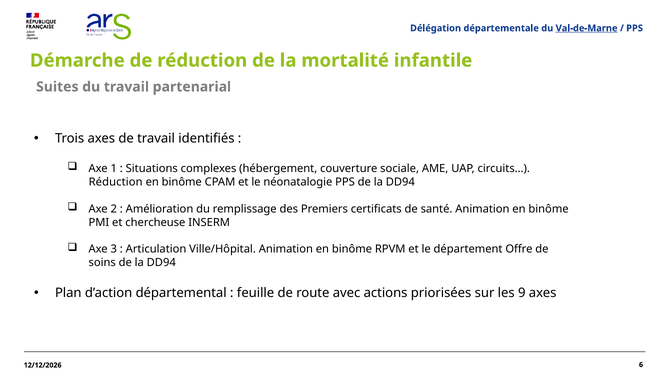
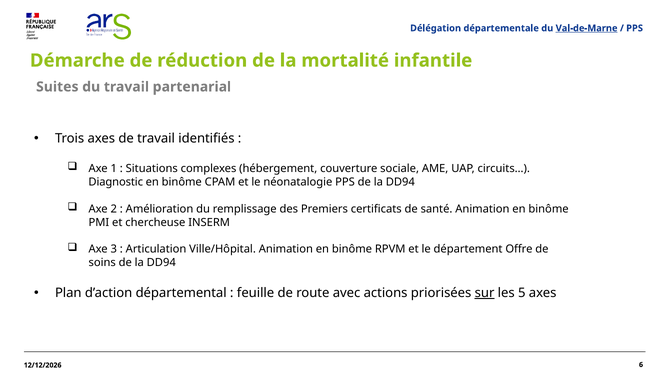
Réduction: Réduction -> Diagnostic (116, 182)
sur underline: none -> present (485, 293)
9: 9 -> 5 (522, 293)
